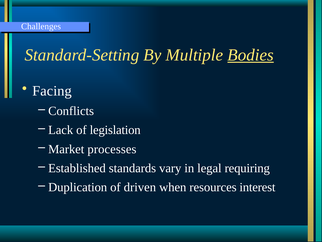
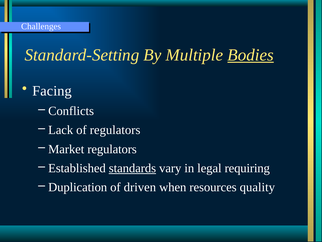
of legislation: legislation -> regulators (115, 130)
Market processes: processes -> regulators (112, 149)
standards underline: none -> present (132, 168)
interest: interest -> quality (257, 187)
